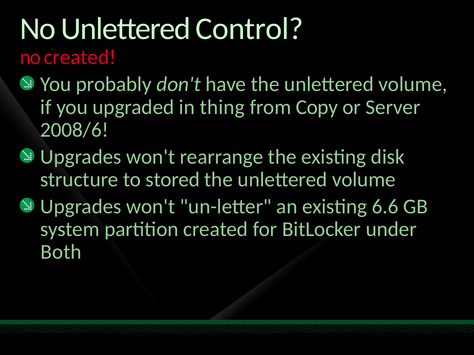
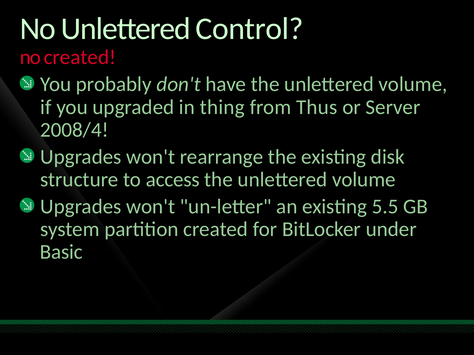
Copy: Copy -> Thus (317, 107)
2008/6: 2008/6 -> 2008/4 (74, 130)
stored: stored -> access (173, 180)
6.6: 6.6 -> 5.5 (385, 207)
Both: Both -> Basic (61, 252)
